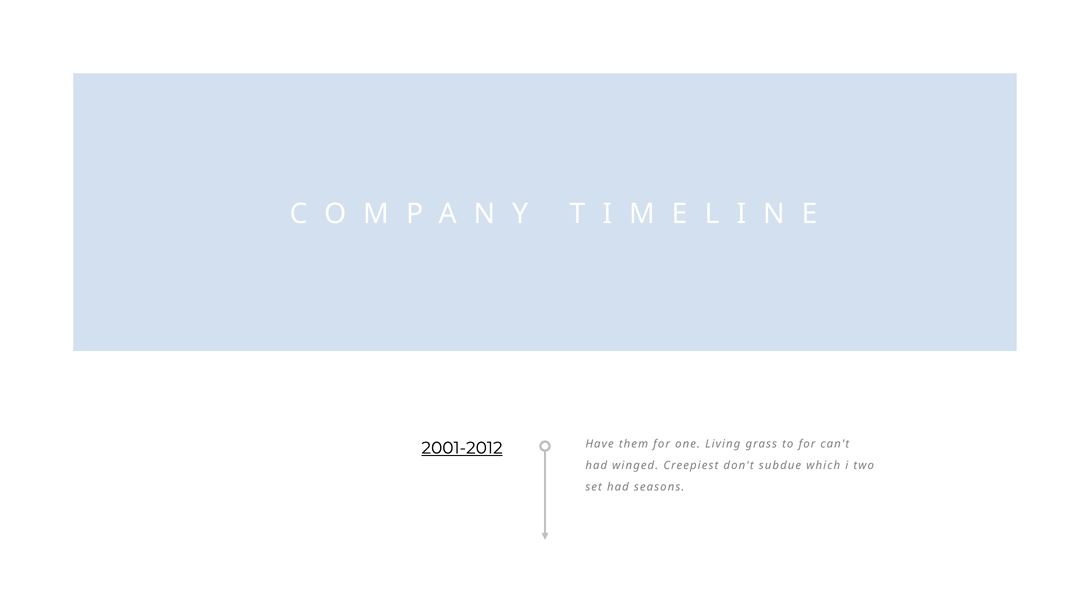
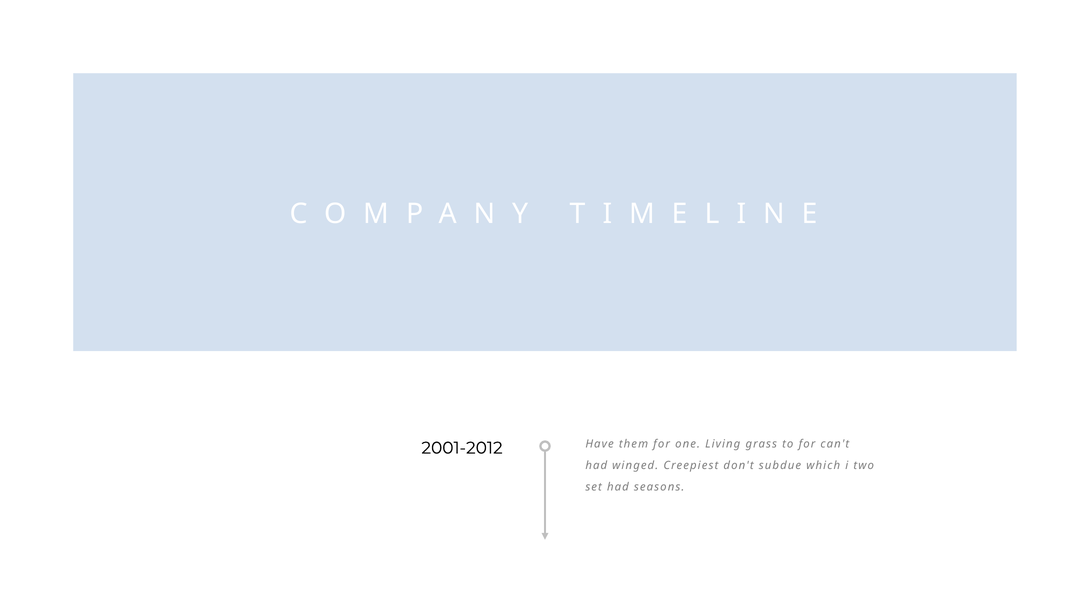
2001-2012 underline: present -> none (462, 448)
